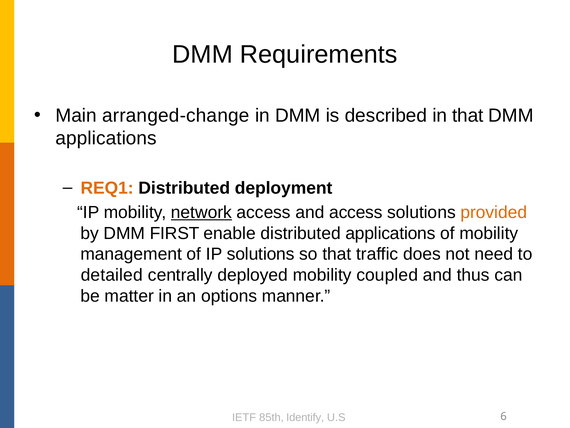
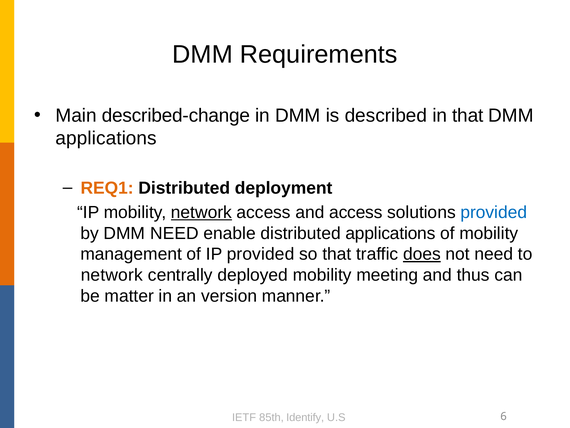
arranged-change: arranged-change -> described-change (176, 115)
provided colour: orange -> blue (494, 212)
DMM FIRST: FIRST -> NEED (174, 233)
IP solutions: solutions -> provided (261, 254)
does underline: none -> present (422, 254)
detailed: detailed -> network (112, 275)
coupled: coupled -> meeting (387, 275)
options: options -> version (229, 296)
